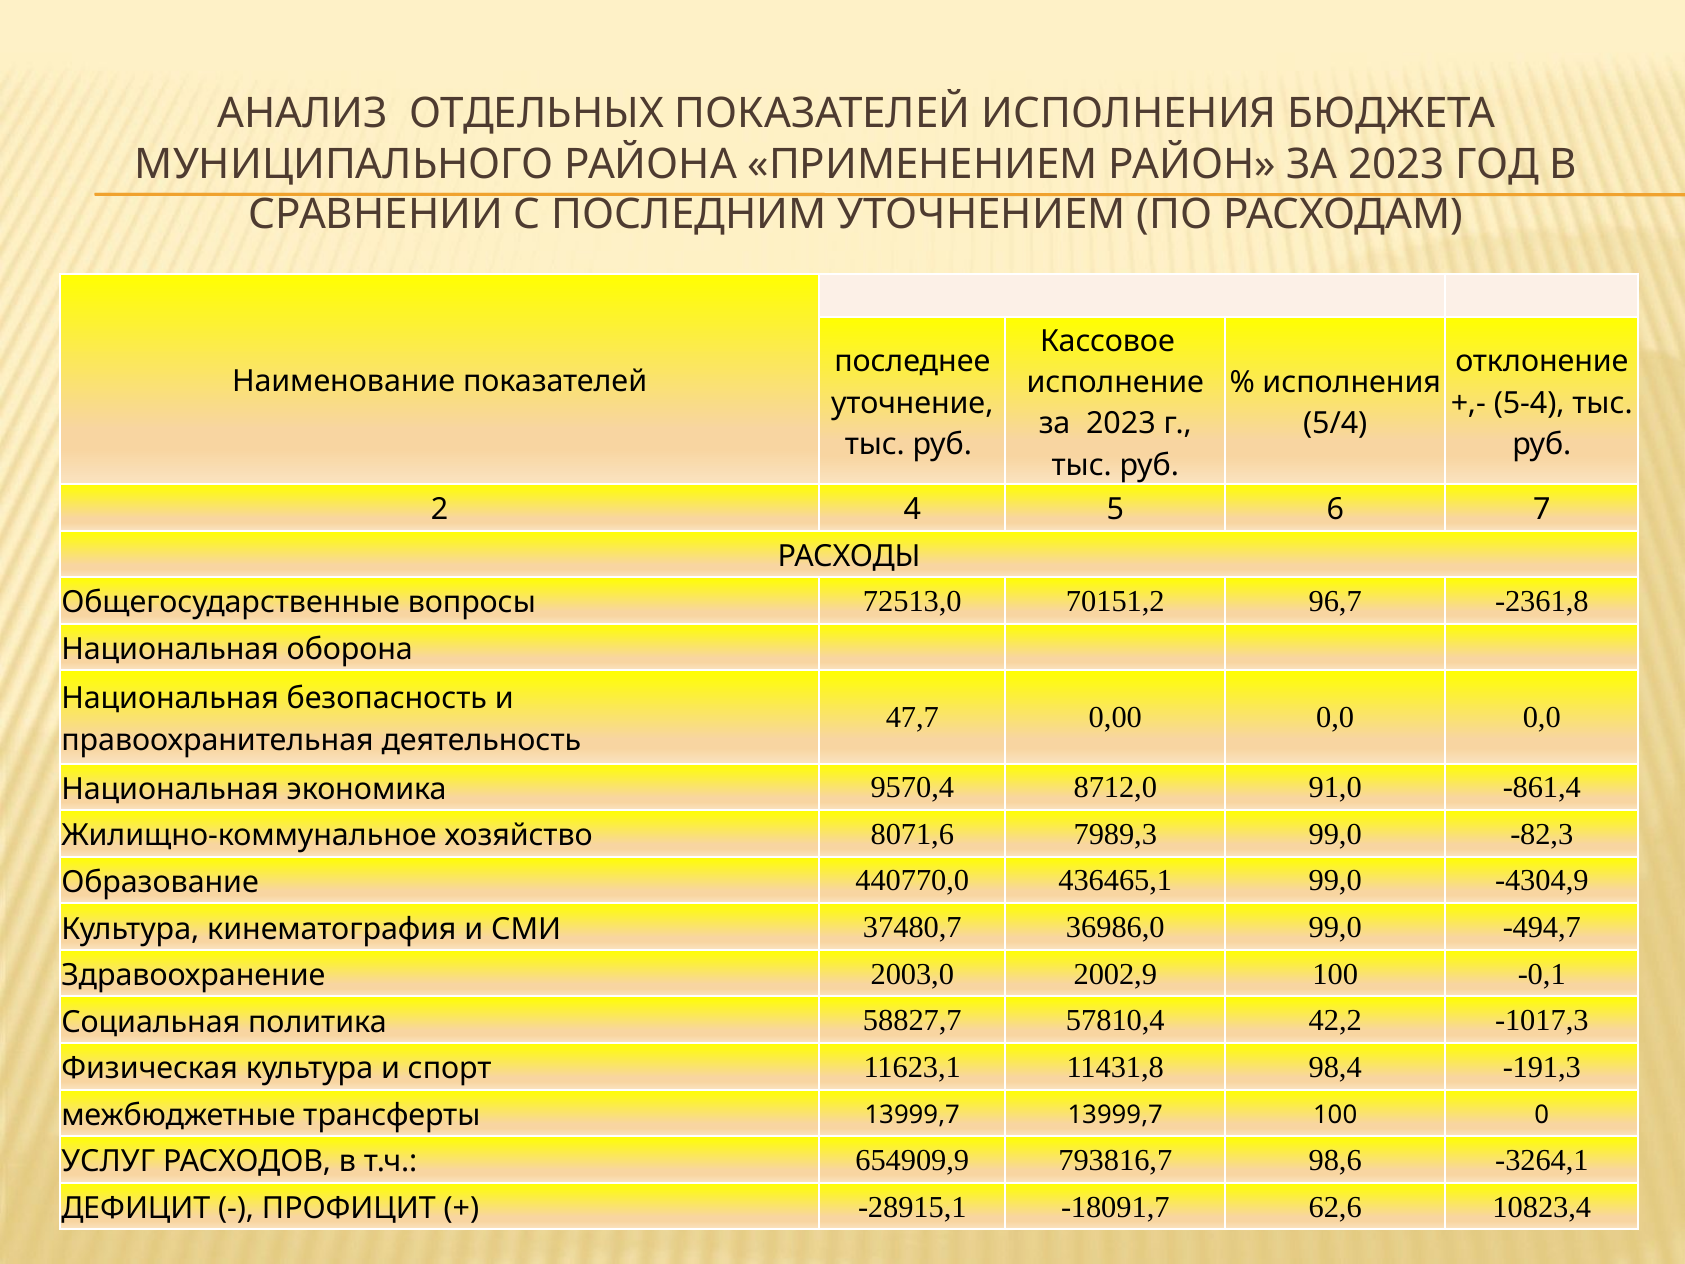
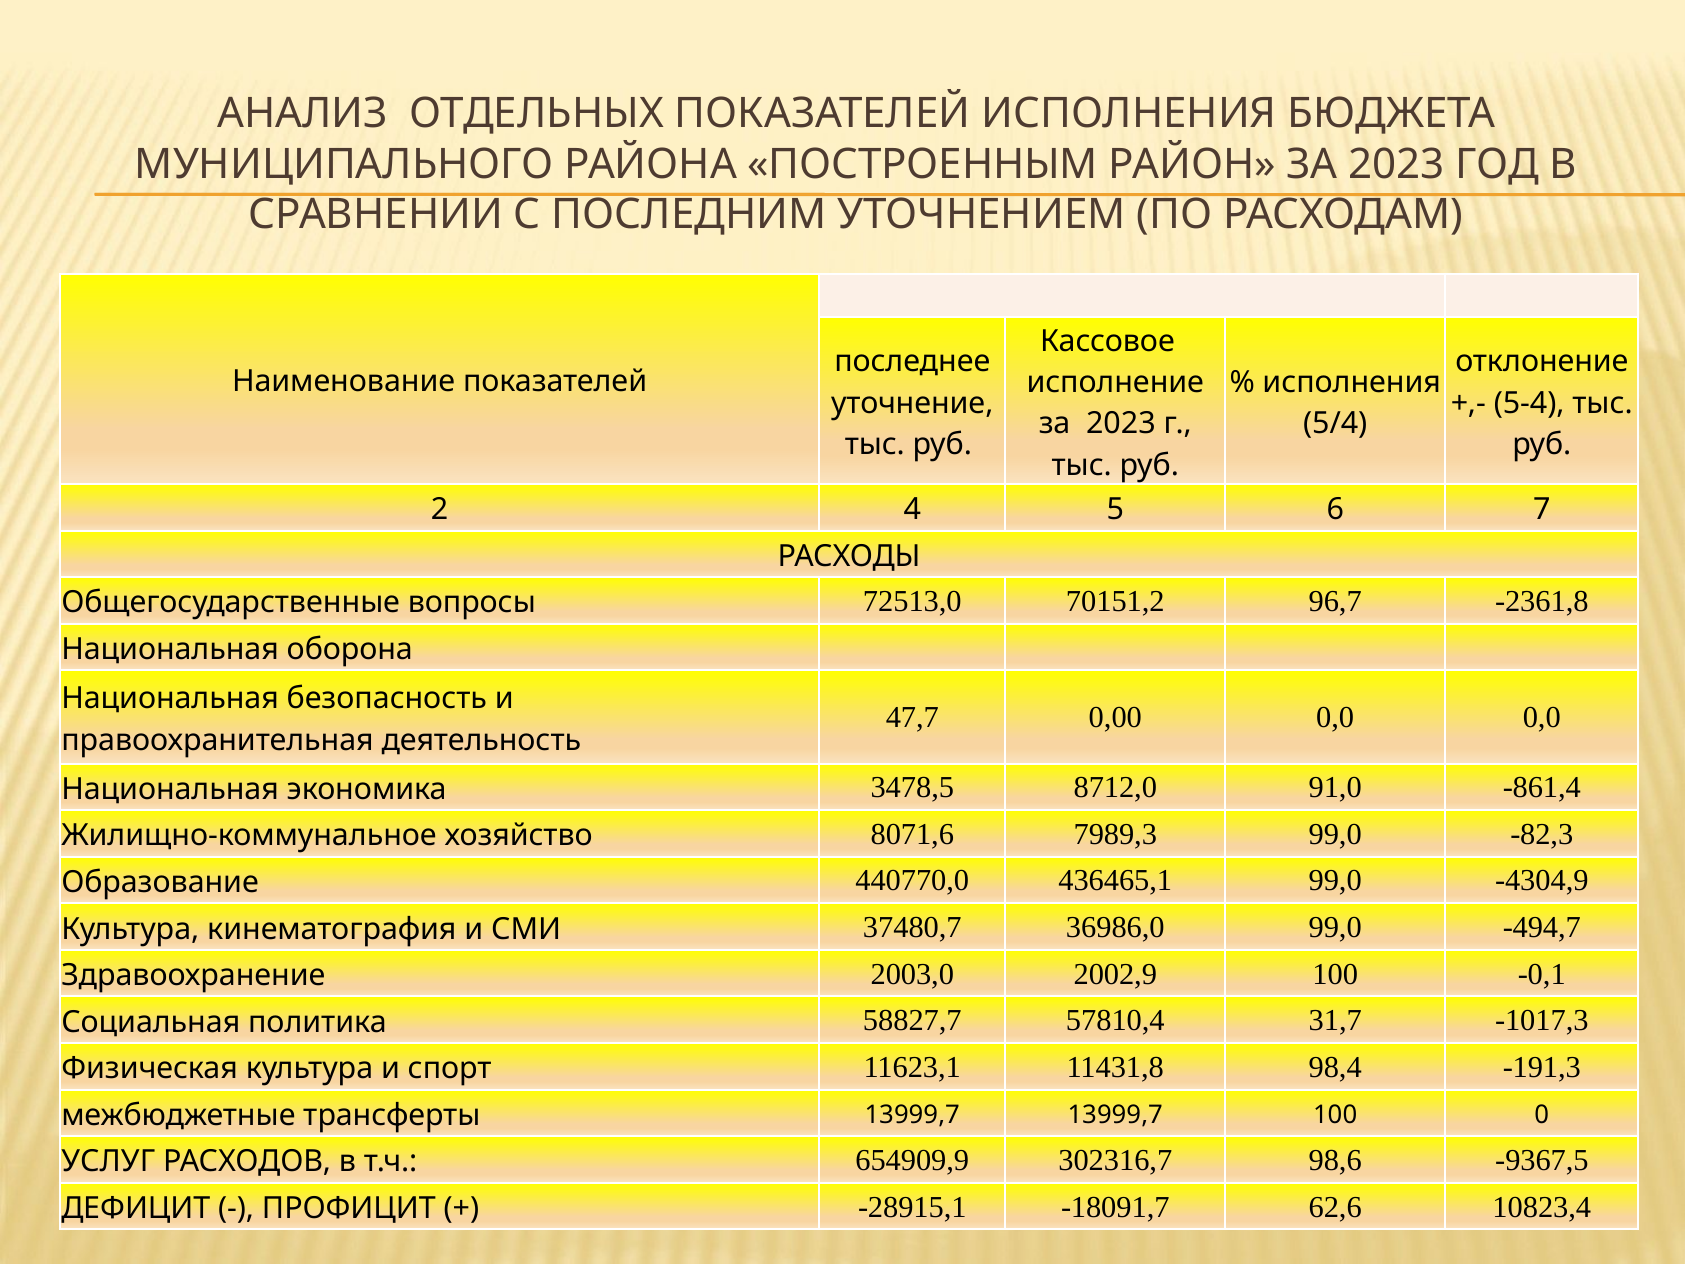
ПРИМЕНЕНИЕМ: ПРИМЕНЕНИЕМ -> ПОСТРОЕННЫМ (923, 164)
9570,4: 9570,4 -> 3478,5 (912, 788)
42,2: 42,2 -> 31,7 (1335, 1020)
793816,7: 793816,7 -> 302316,7 (1115, 1160)
-3264,1: -3264,1 -> -9367,5 (1542, 1160)
